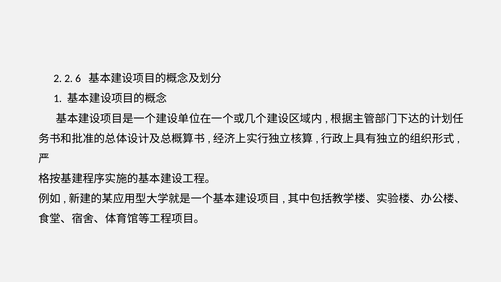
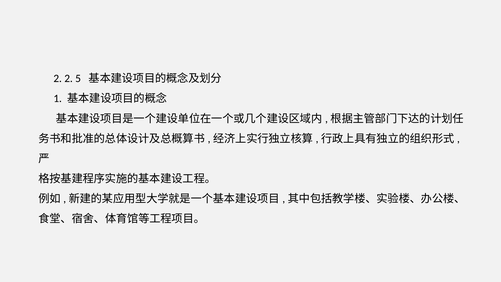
6: 6 -> 5 (78, 79)
